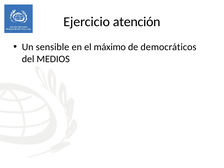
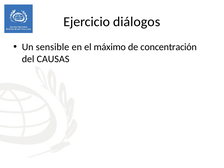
atención: atención -> diálogos (137, 22)
democráticos: democráticos -> concentración (169, 47)
MEDIOS: MEDIOS -> CAUSAS (53, 59)
